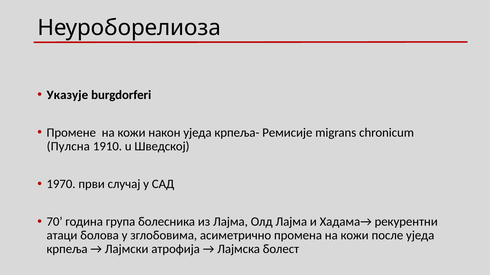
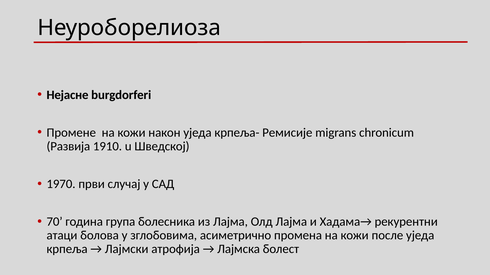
Указује: Указује -> Нејасне (68, 95)
Пулсна: Пулсна -> Развија (68, 147)
